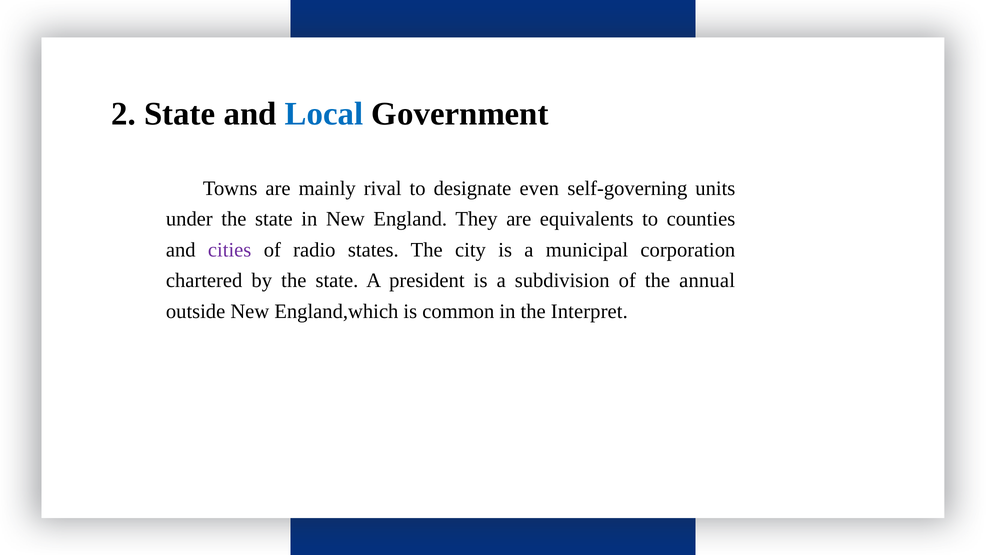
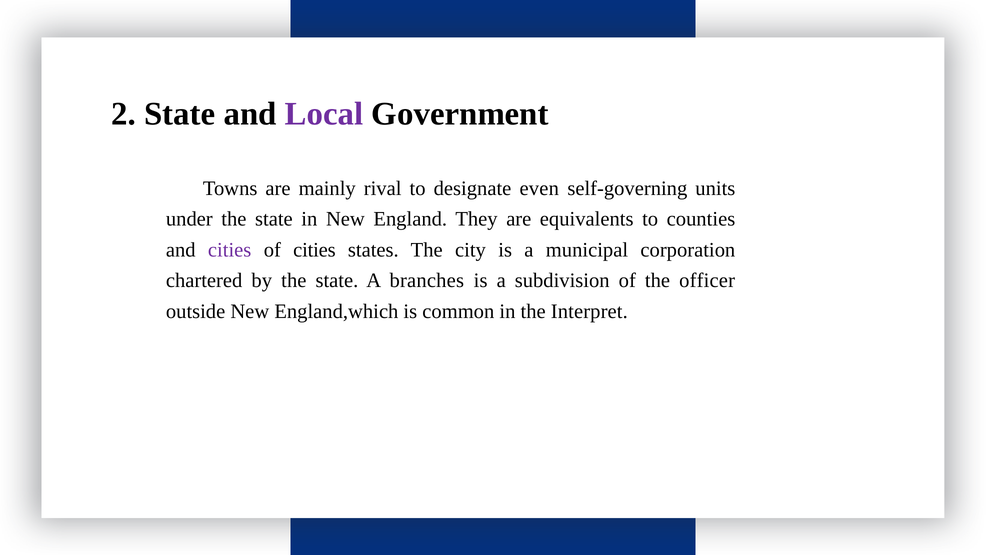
Local colour: blue -> purple (324, 114)
of radio: radio -> cities (314, 250)
president: president -> branches (427, 281)
annual: annual -> officer (707, 281)
